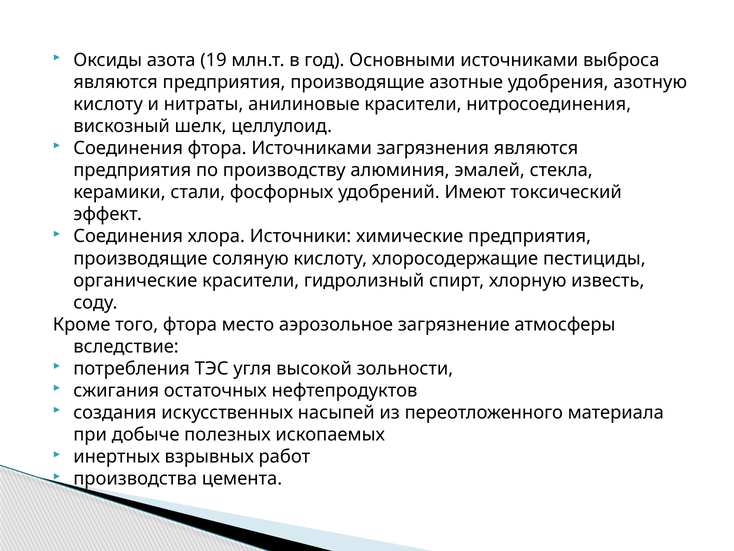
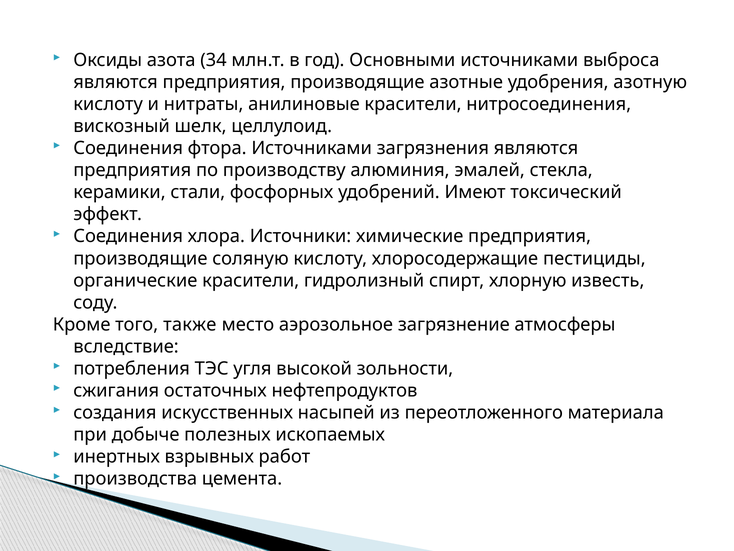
19: 19 -> 34 (213, 60)
того фтора: фтора -> также (190, 324)
